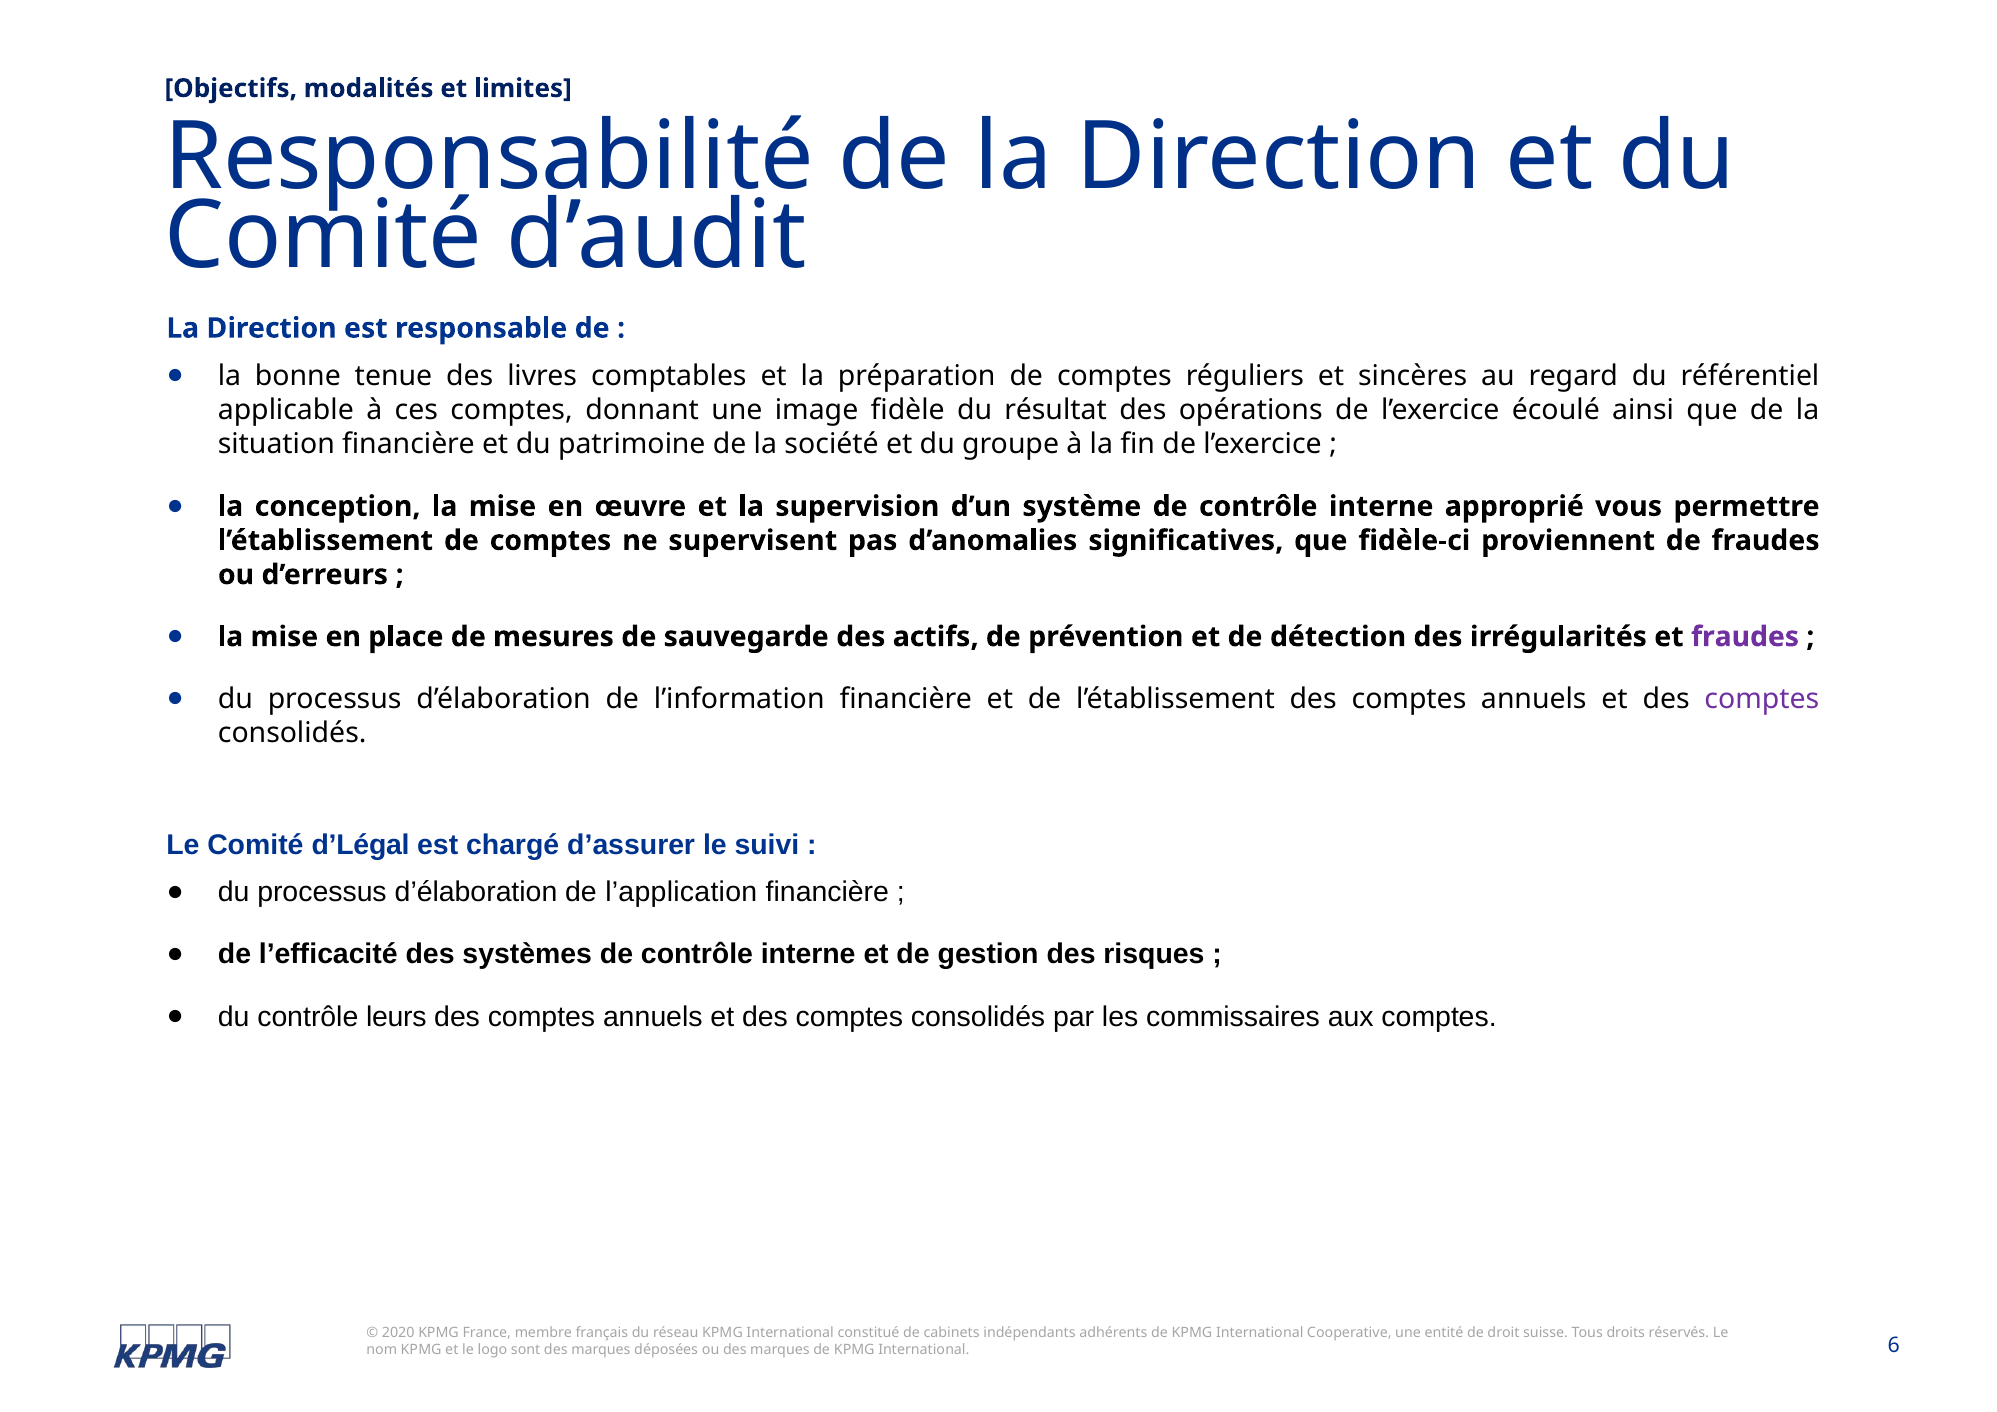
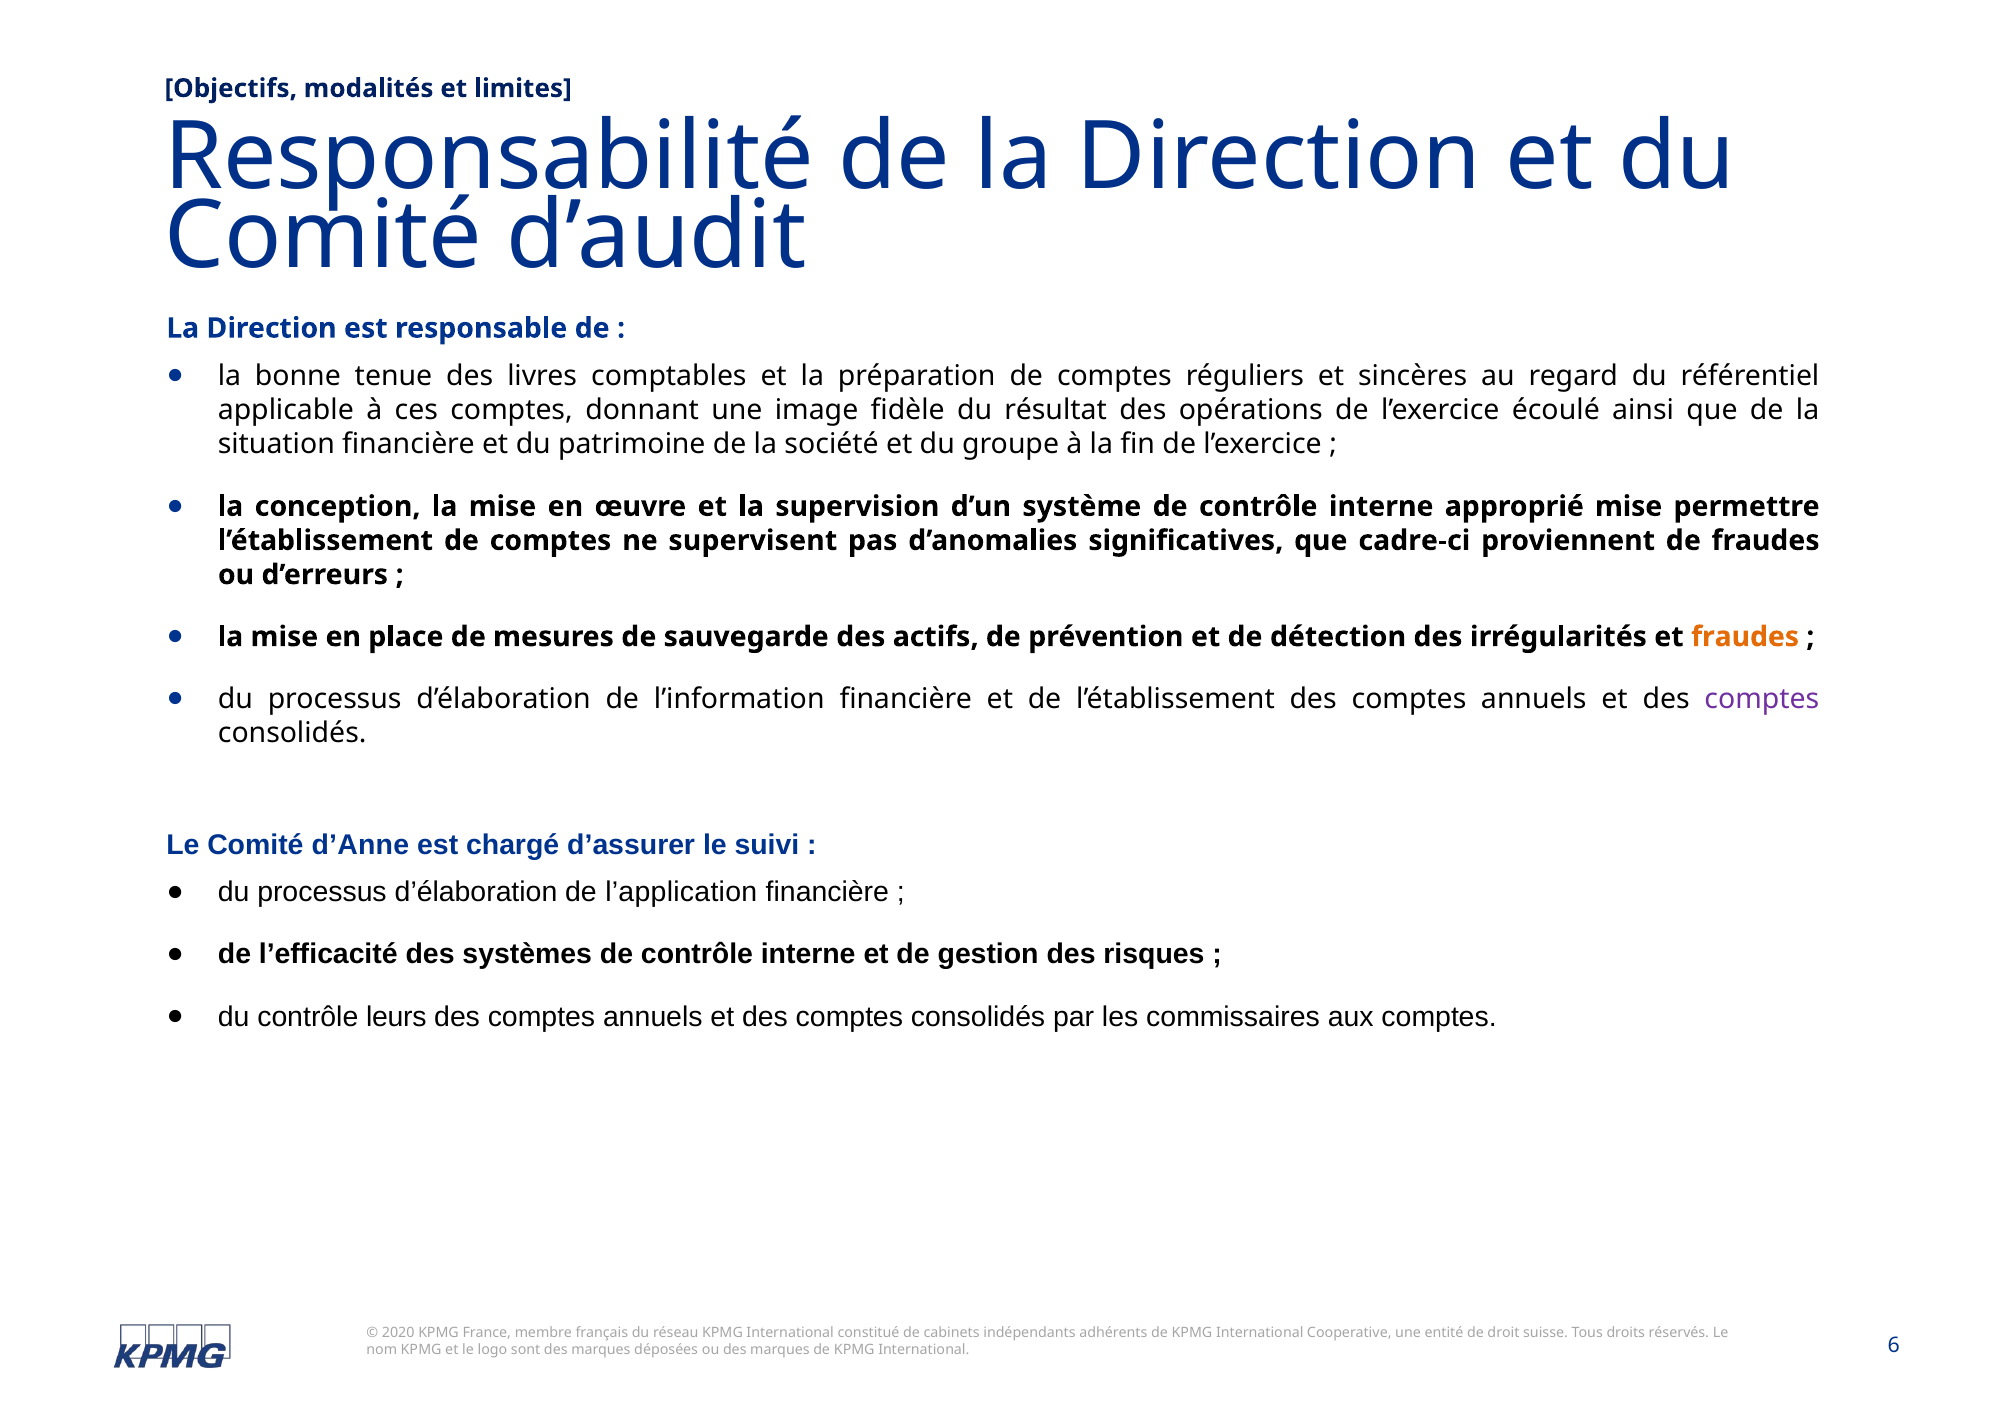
approprié vous: vous -> mise (1629, 506)
fidèle-ci: fidèle-ci -> cadre-ci (1414, 541)
fraudes colour: purple -> orange (1745, 637)
d’Légal: d’Légal -> d’Anne (360, 845)
